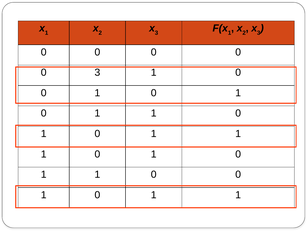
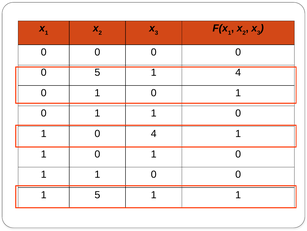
0 3: 3 -> 5 (97, 72)
0: 0 -> 4 (238, 72)
1: 1 -> 4 (154, 133)
0: 0 -> 5 (97, 194)
